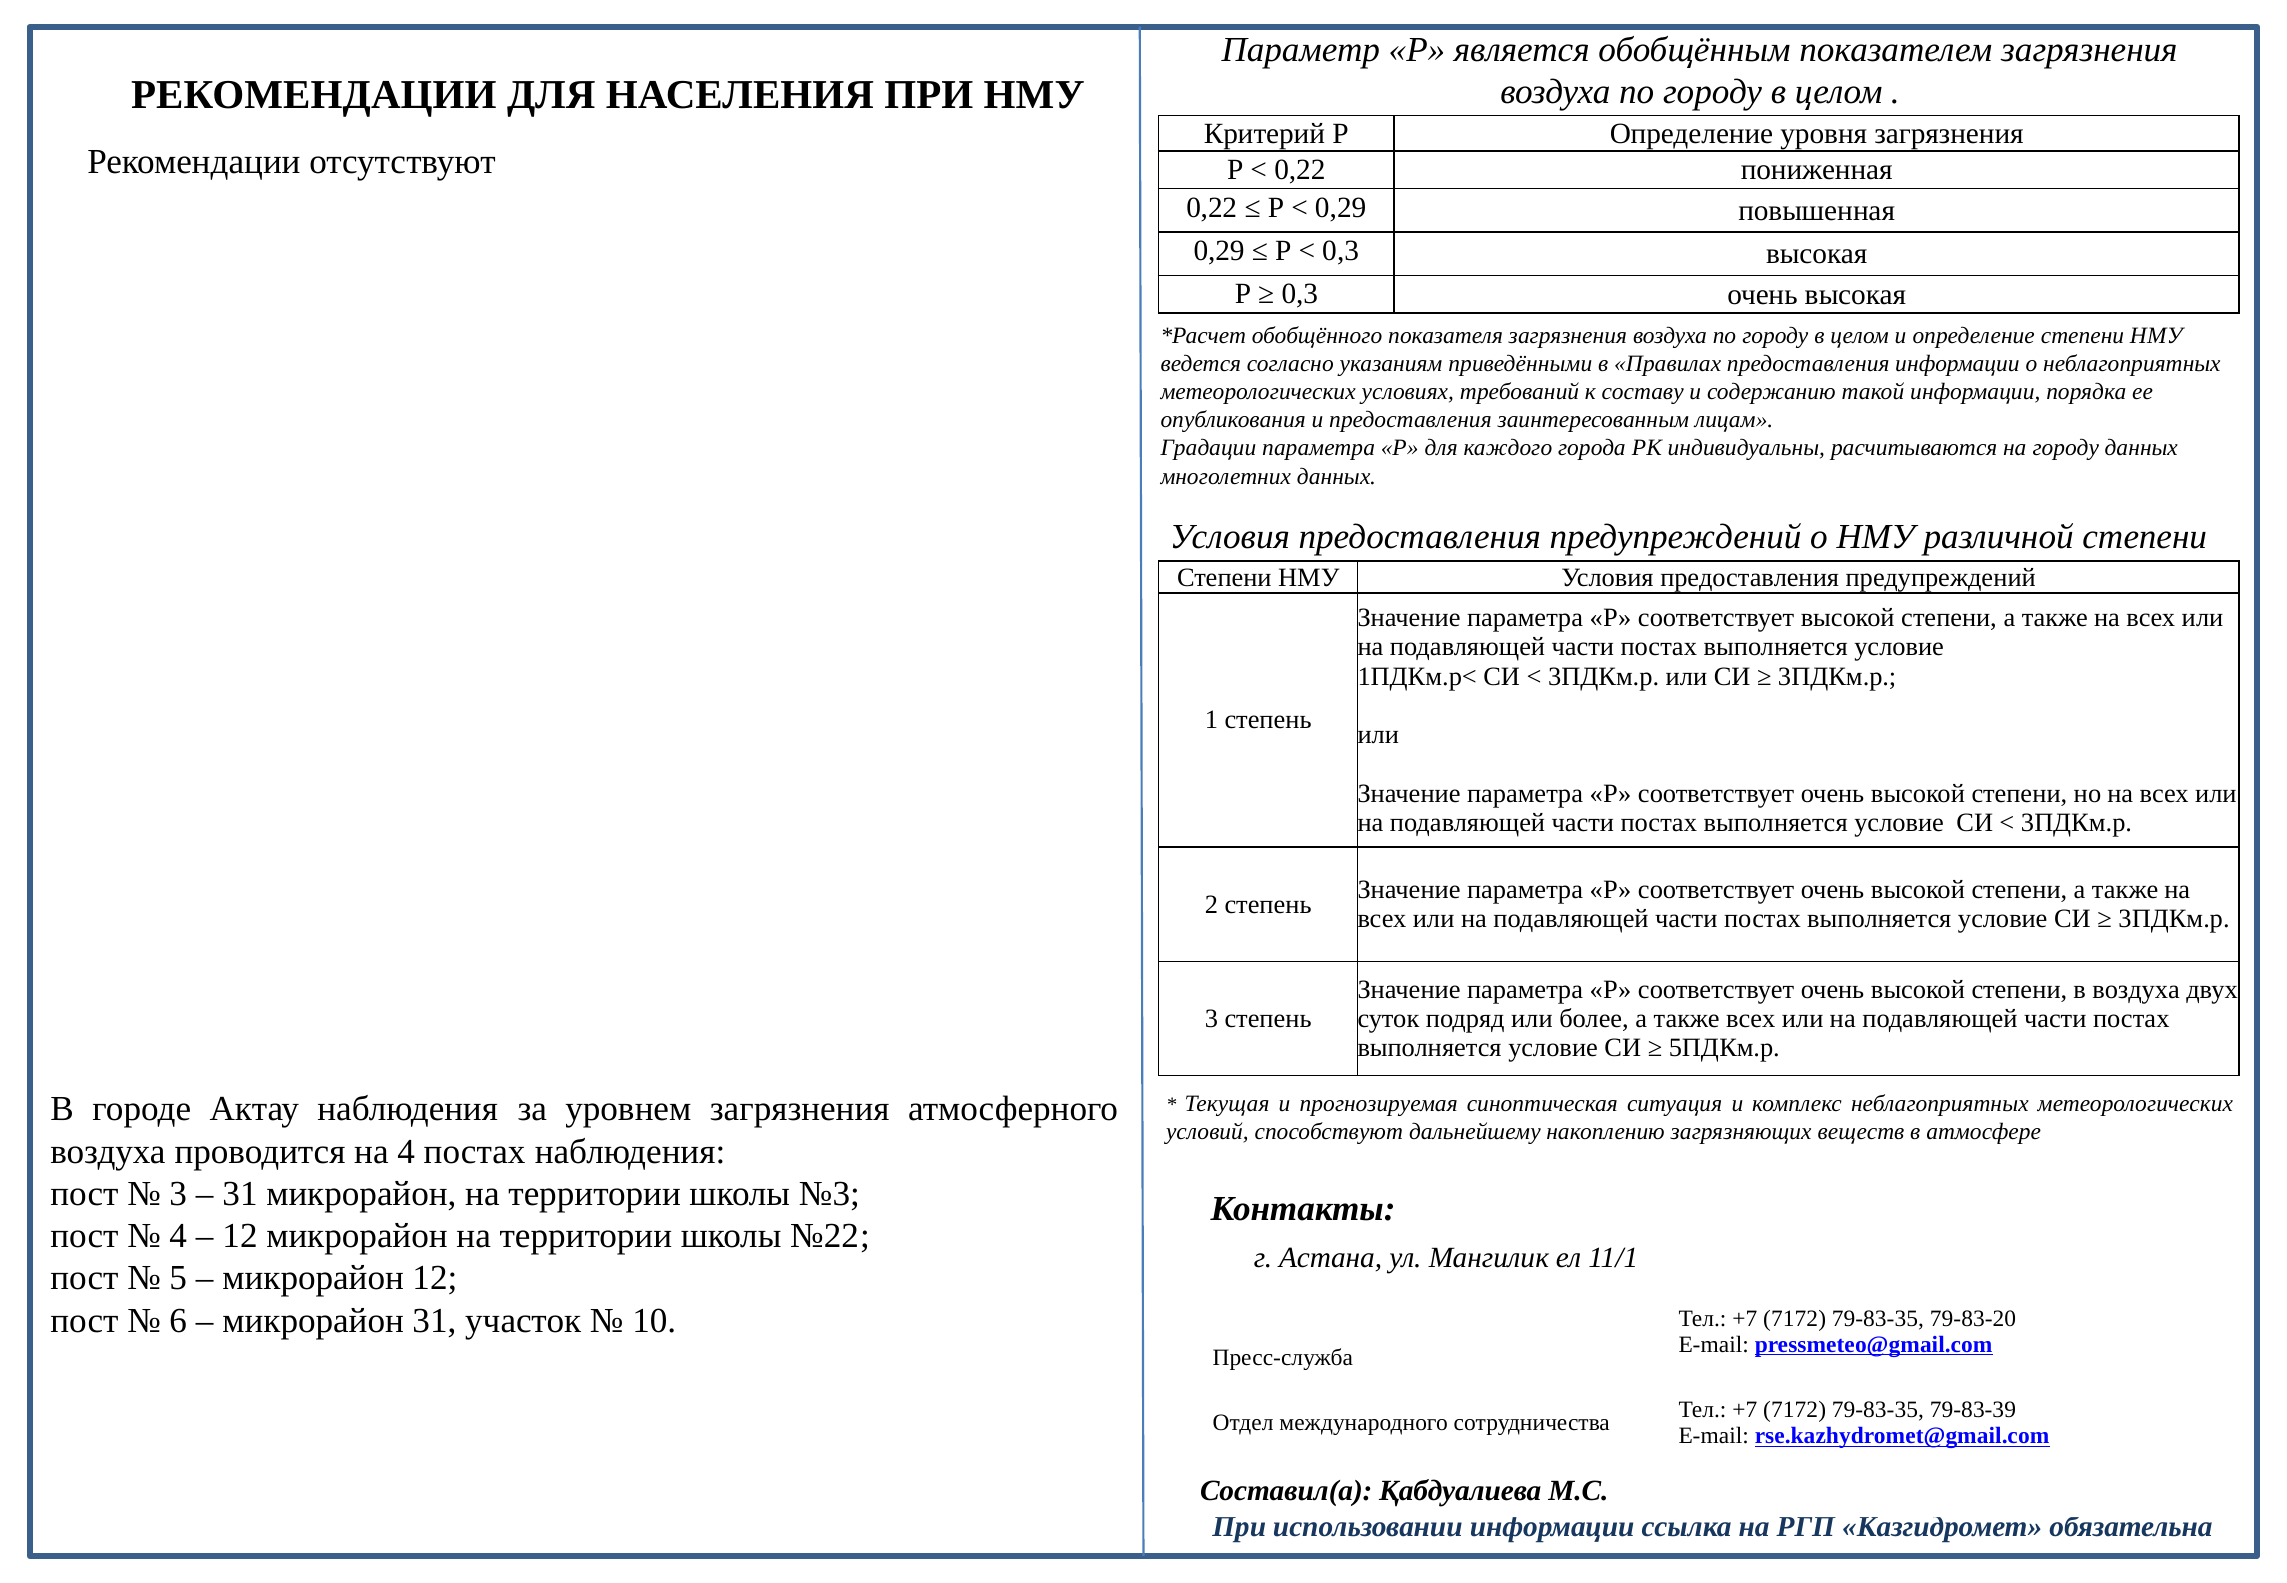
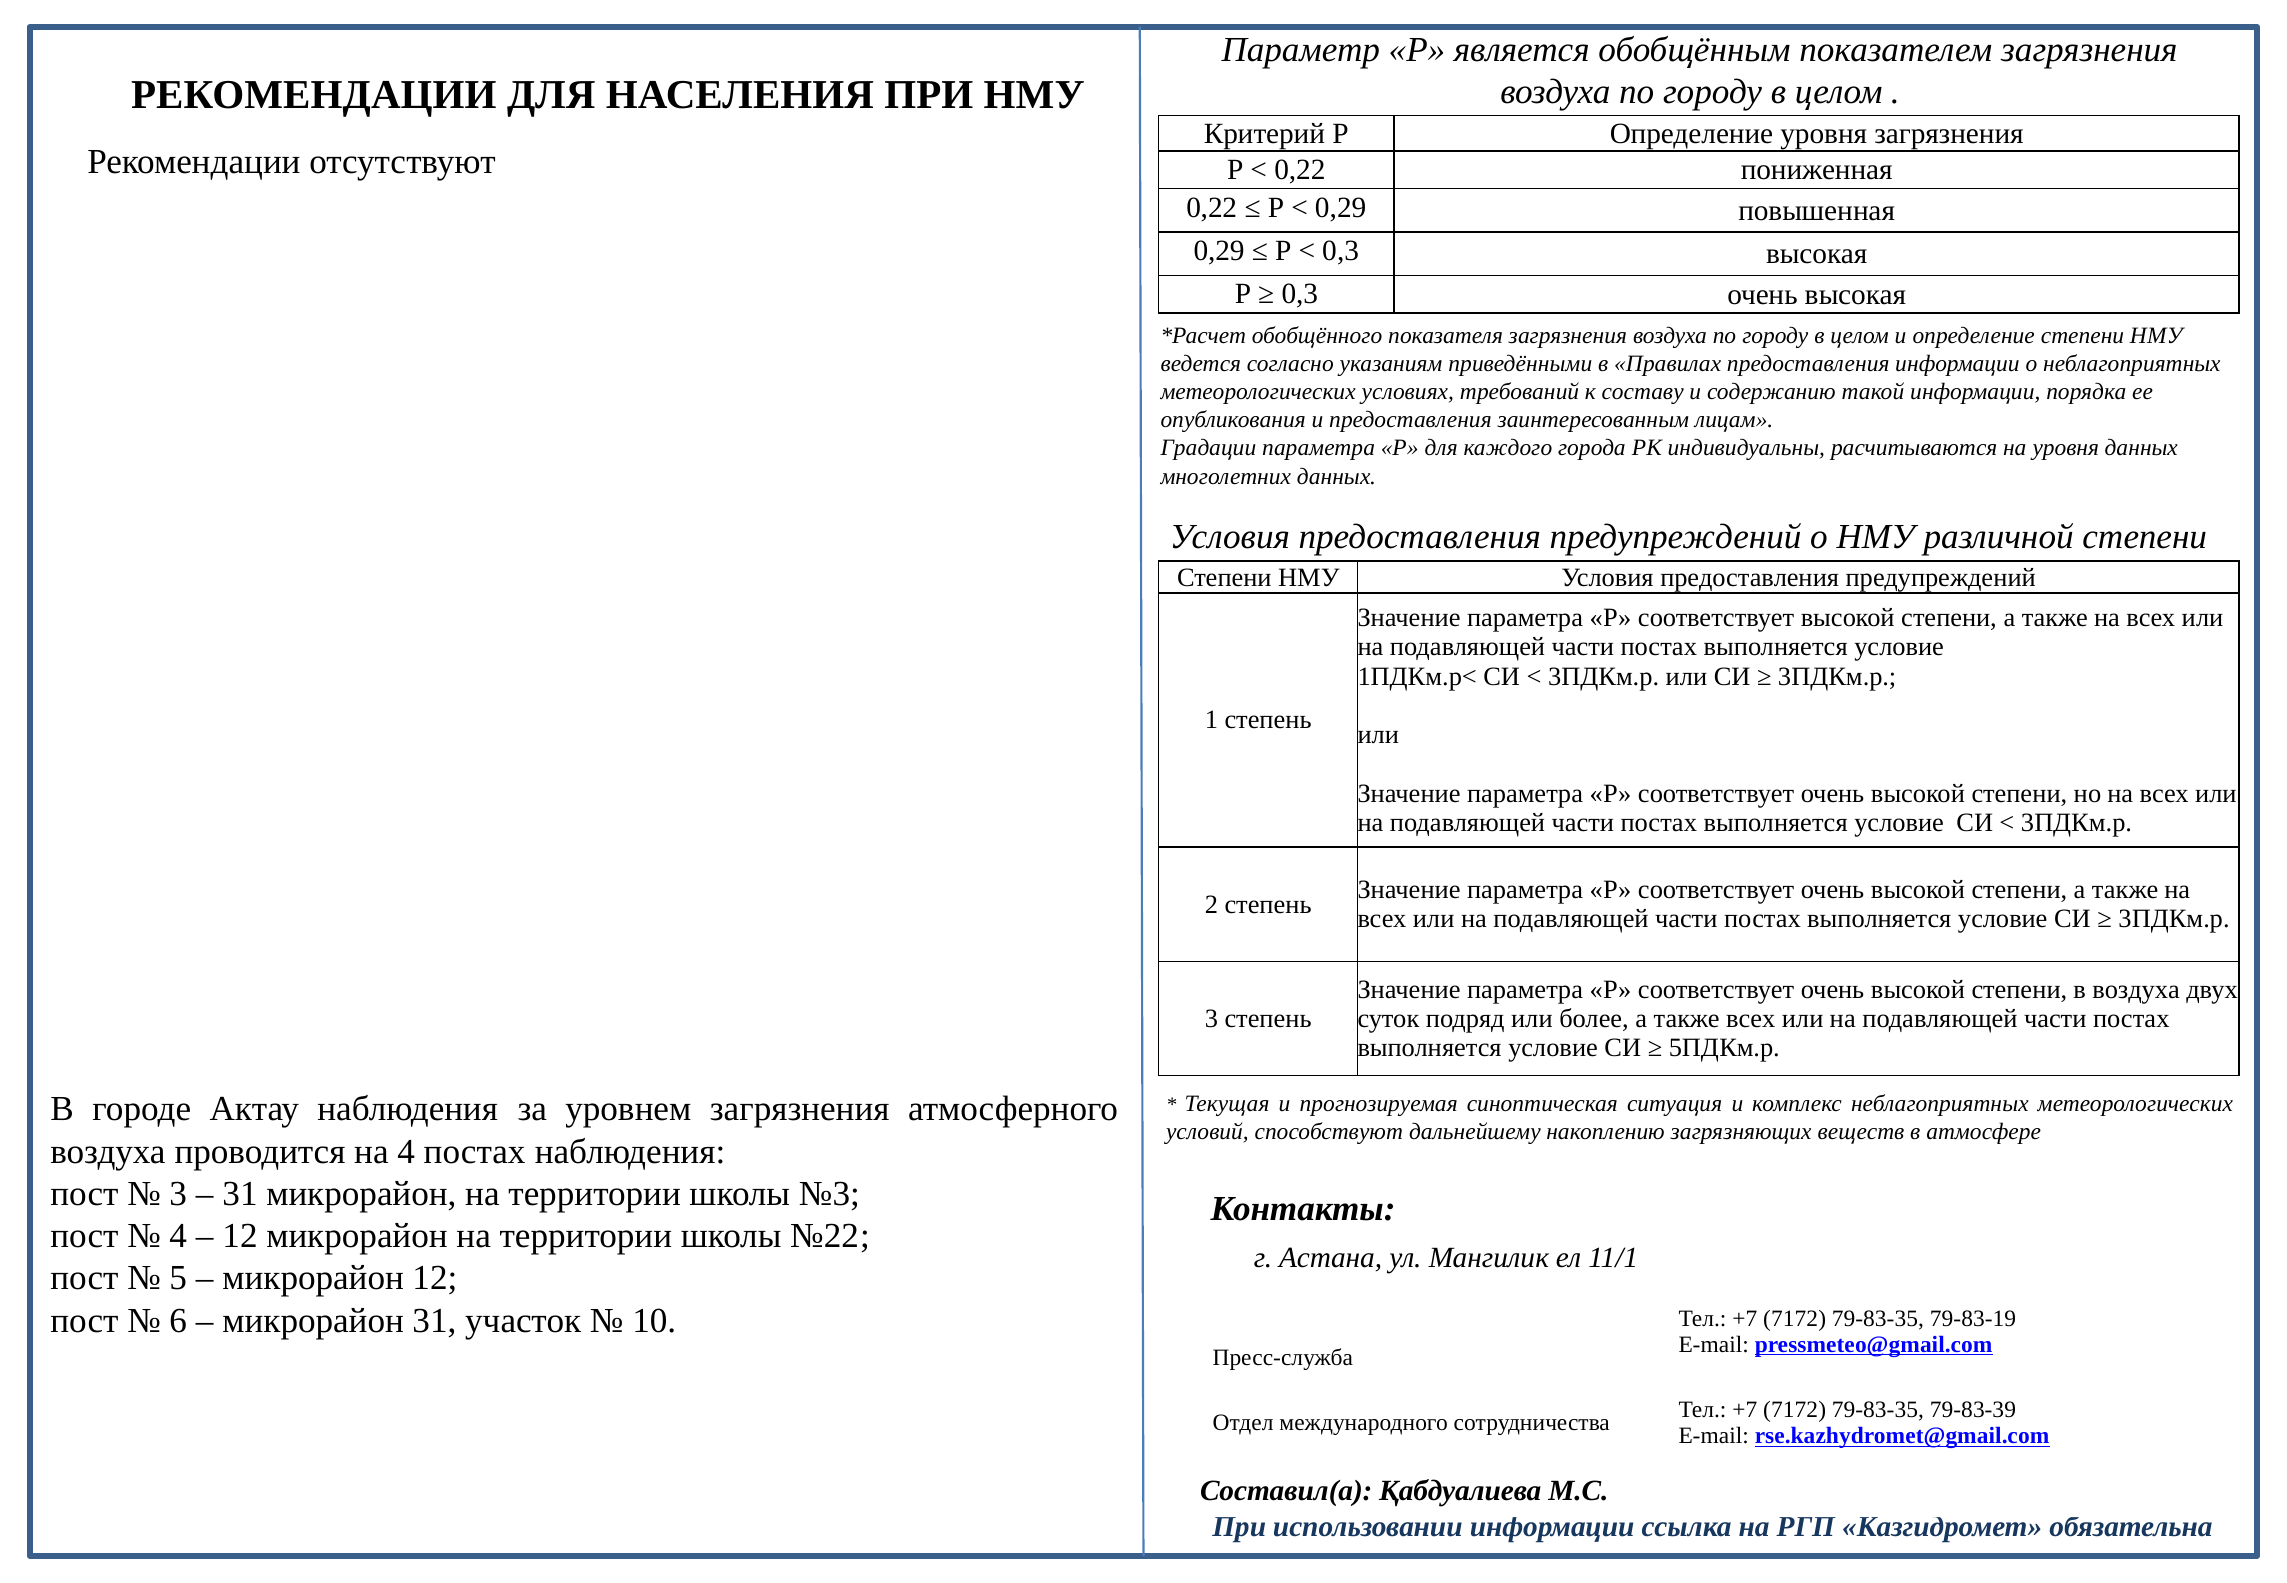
на городу: городу -> уровня (2066, 448)
79-83-20: 79-83-20 -> 79-83-19 (1973, 1319)
